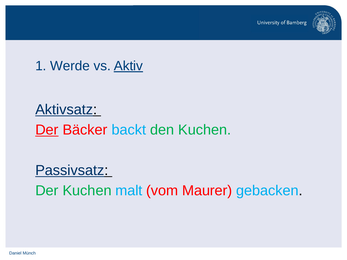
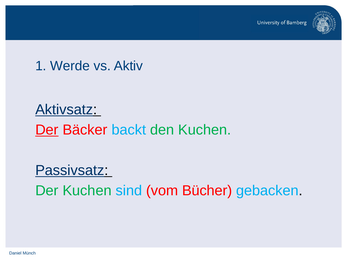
Aktiv underline: present -> none (128, 66)
malt: malt -> sind (129, 191)
Maurer: Maurer -> Bücher (207, 191)
